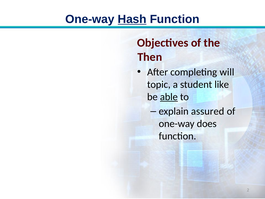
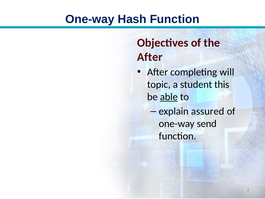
Hash underline: present -> none (132, 19)
Then: Then -> After (150, 57)
like: like -> this (222, 84)
does: does -> send (207, 124)
